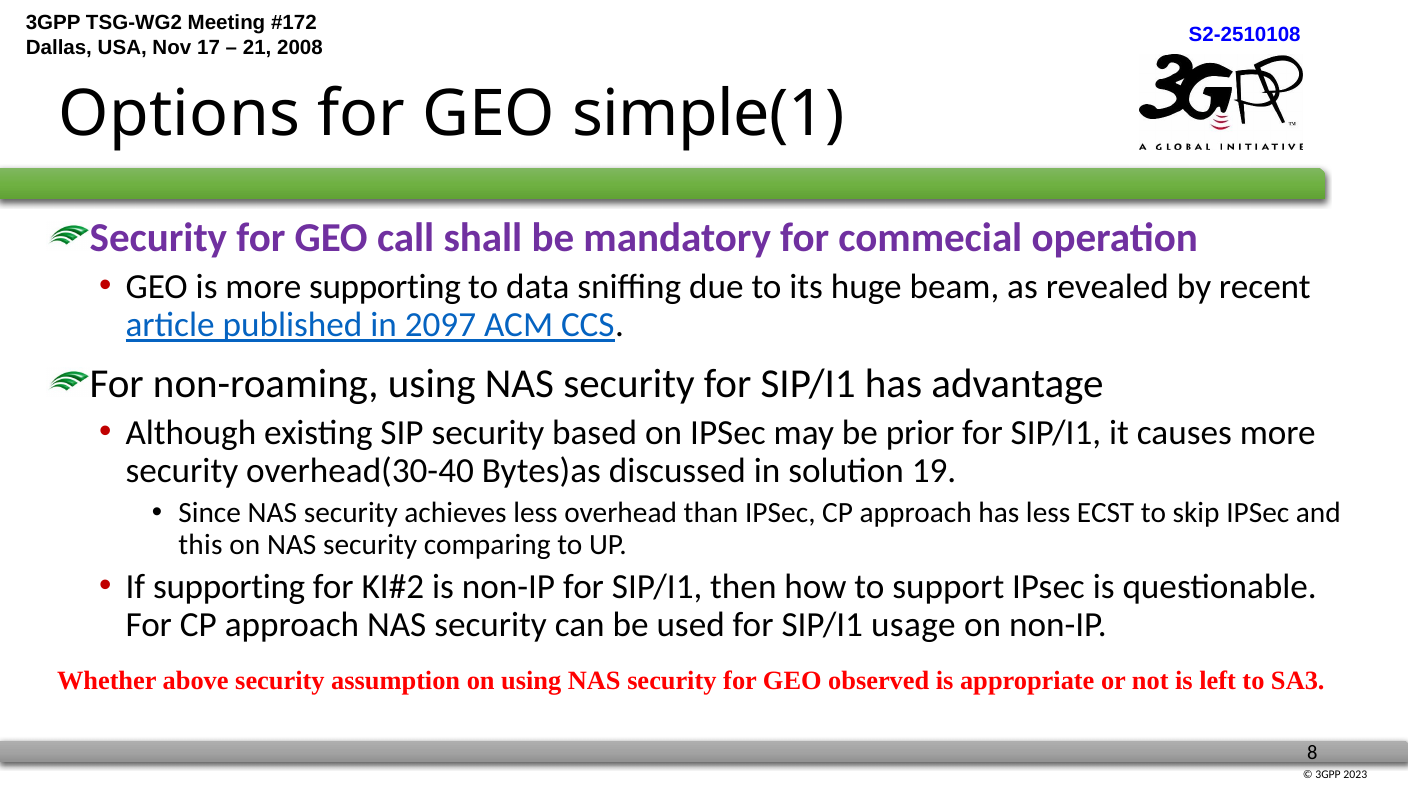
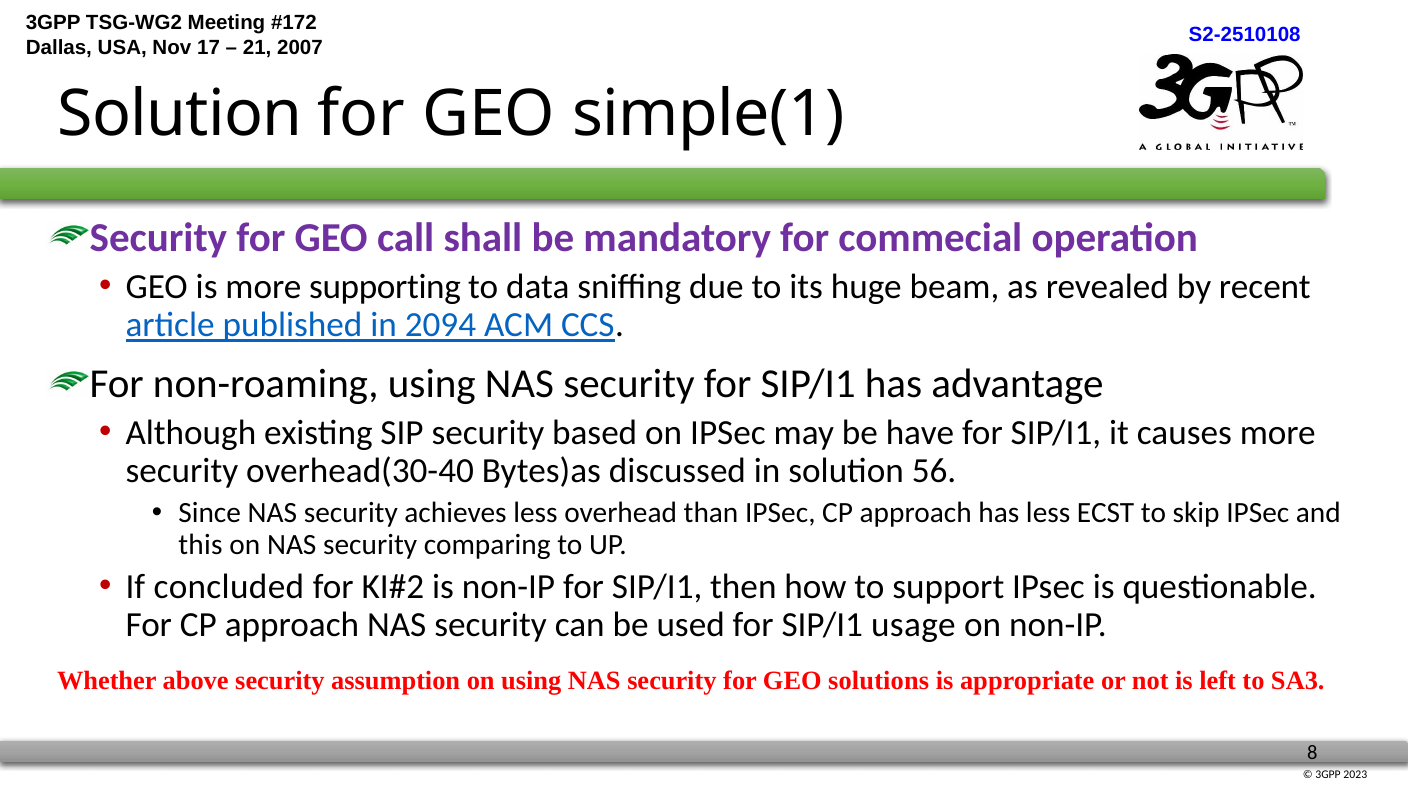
2008: 2008 -> 2007 (300, 48)
Options: Options -> Solution (180, 115)
2097: 2097 -> 2094 (440, 325)
prior: prior -> have (920, 433)
19: 19 -> 56 (934, 471)
If supporting: supporting -> concluded (229, 587)
observed: observed -> solutions (879, 681)
